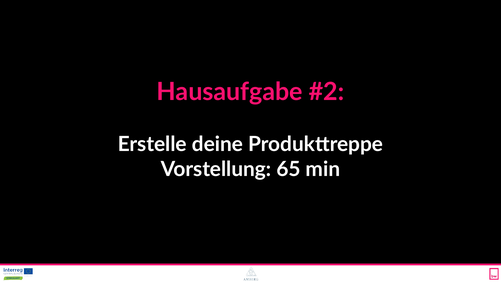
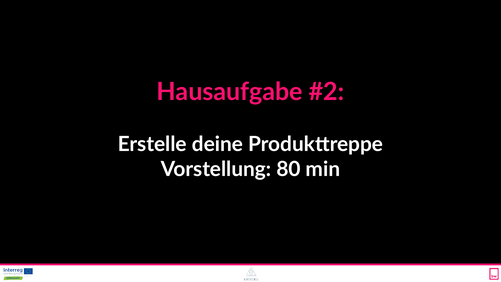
65: 65 -> 80 (289, 169)
